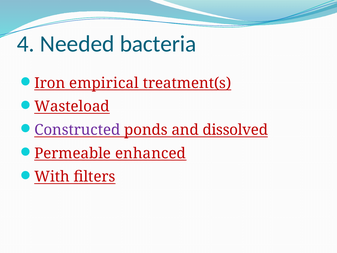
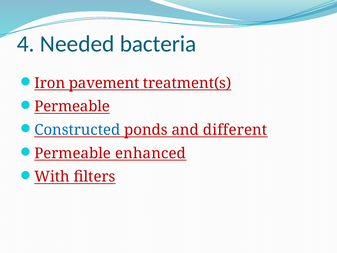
empirical: empirical -> pavement (104, 83)
Wasteload: Wasteload -> Permeable (72, 106)
Constructed colour: purple -> blue (77, 130)
dissolved: dissolved -> different (235, 130)
